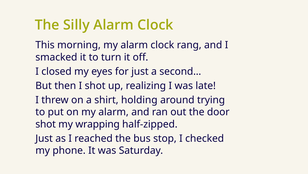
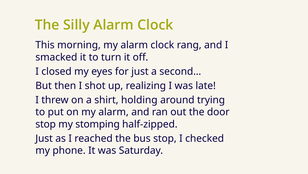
shot: shot -> stop (46, 124)
wrapping: wrapping -> stomping (98, 124)
